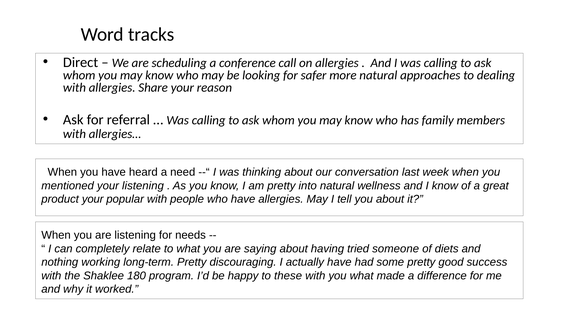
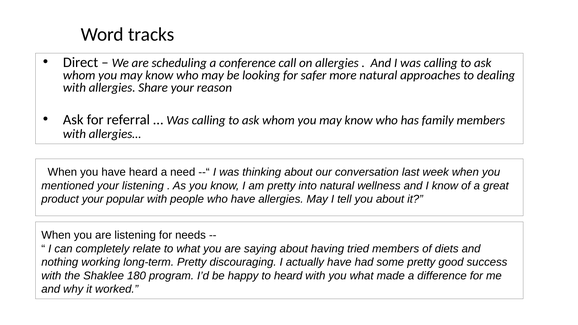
tried someone: someone -> members (396, 249)
to these: these -> heard (288, 276)
